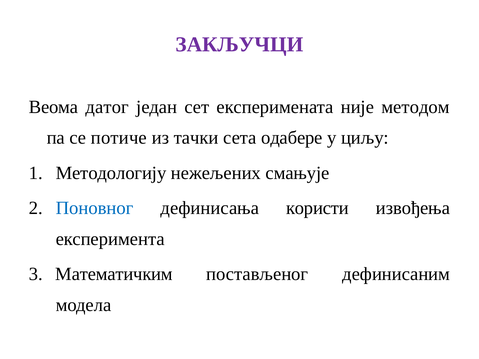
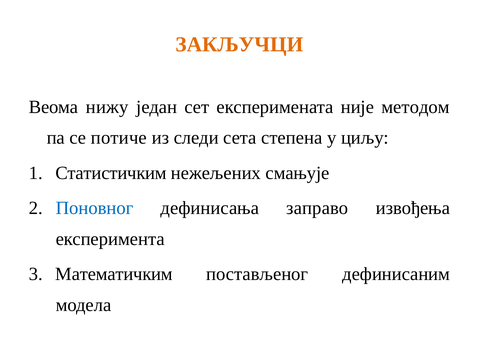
ЗАКЉУЧЦИ colour: purple -> orange (239, 44)
датог: датог -> нижу (107, 107)
тачки: тачки -> следи (196, 138)
одабере: одабере -> степена (292, 138)
Методологију: Методологију -> Статистичким (111, 173)
користи: користи -> заправо (317, 208)
